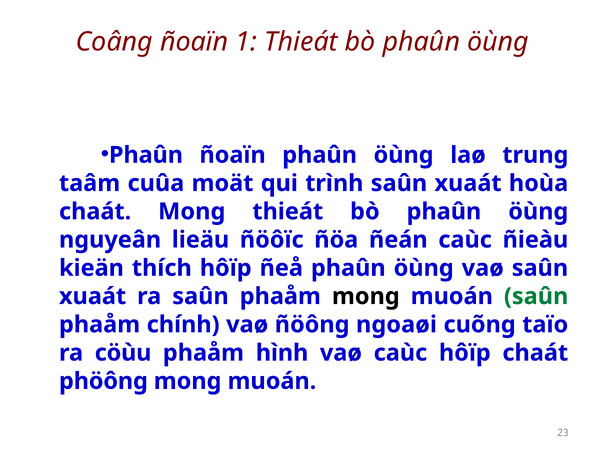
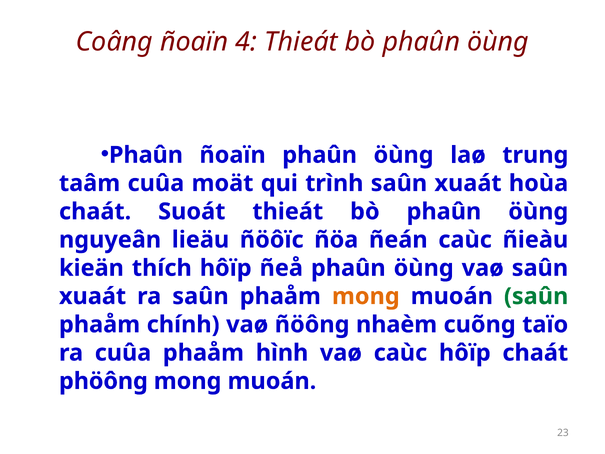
1: 1 -> 4 (246, 42)
chaát Mong: Mong -> Suoát (192, 211)
mong colour: black -> orange (366, 296)
ngoaøi: ngoaøi -> nhaèm (397, 324)
ra cöùu: cöùu -> cuûa (123, 353)
